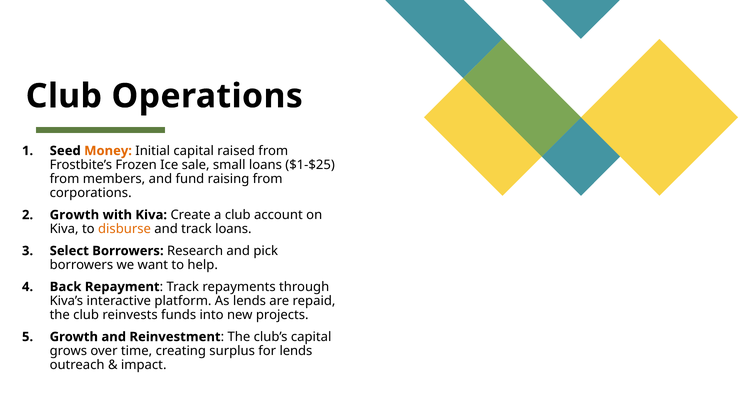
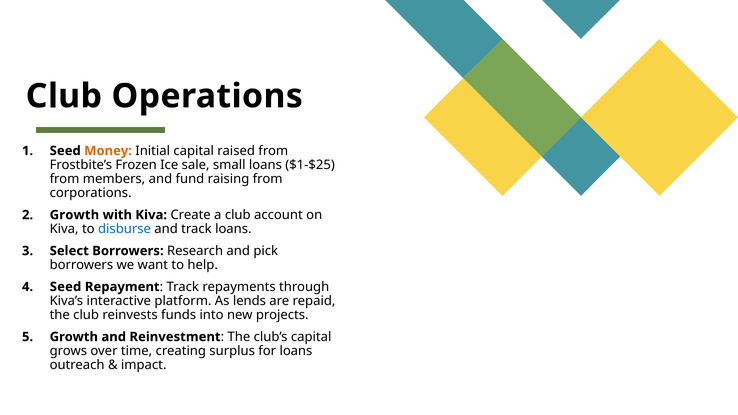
disburse colour: orange -> blue (125, 229)
Back: Back -> Seed (66, 287)
for lends: lends -> loans (296, 351)
